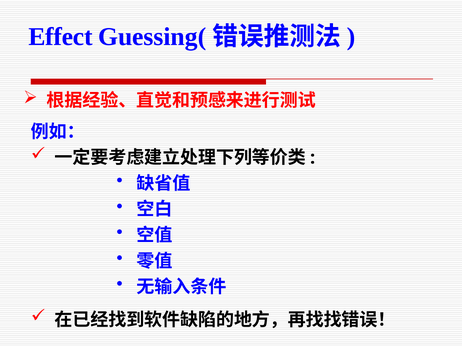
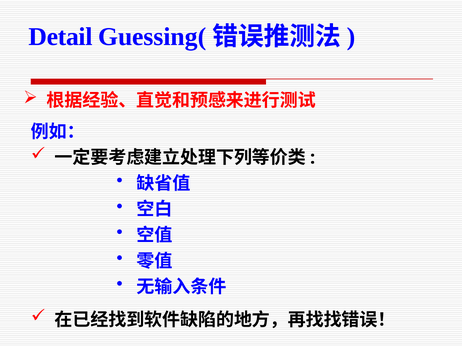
Effect: Effect -> Detail (61, 37)
